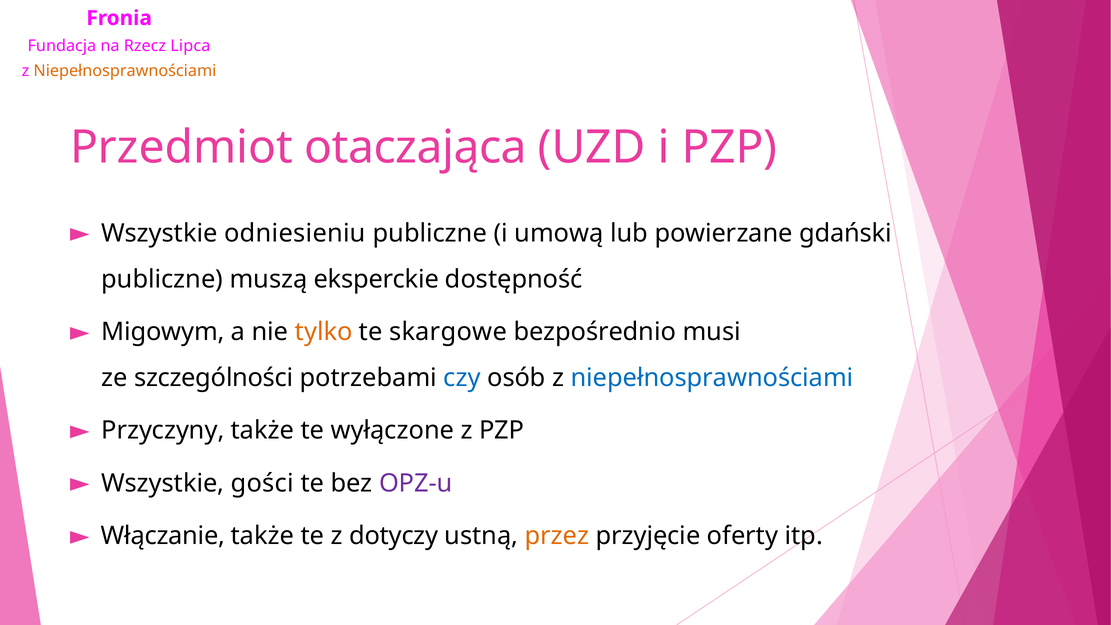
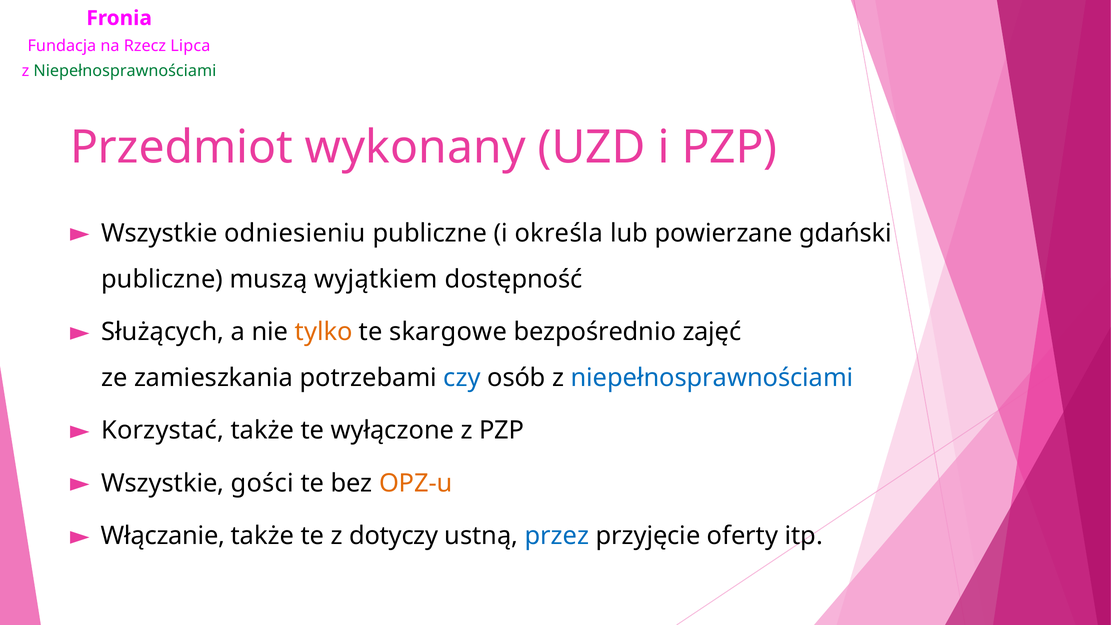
Niepełnosprawnościami colour: orange -> green (125, 71)
otaczająca: otaczająca -> wykonany (415, 148)
umową: umową -> określa (559, 233)
eksperckie: eksperckie -> wyjątkiem (376, 279)
Migowym: Migowym -> Służących (163, 332)
musi: musi -> zajęć (712, 332)
szczególności: szczególności -> zamieszkania (214, 378)
Przyczyny: Przyczyny -> Korzystać (163, 430)
OPZ-u colour: purple -> orange (416, 483)
przez colour: orange -> blue (557, 536)
